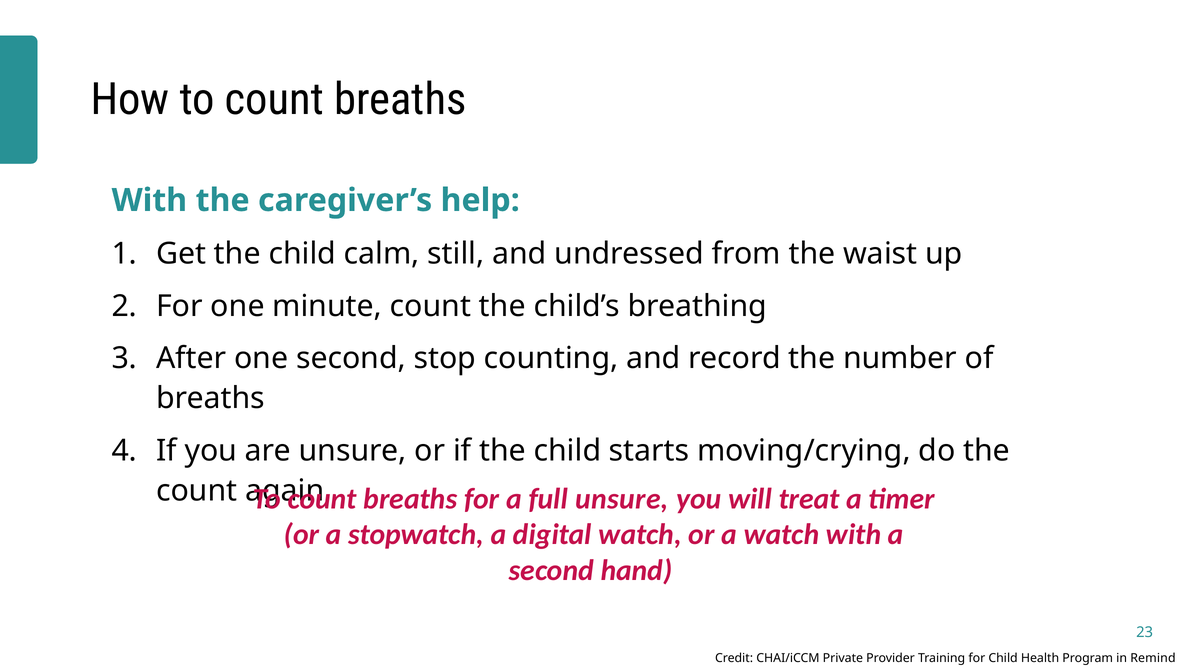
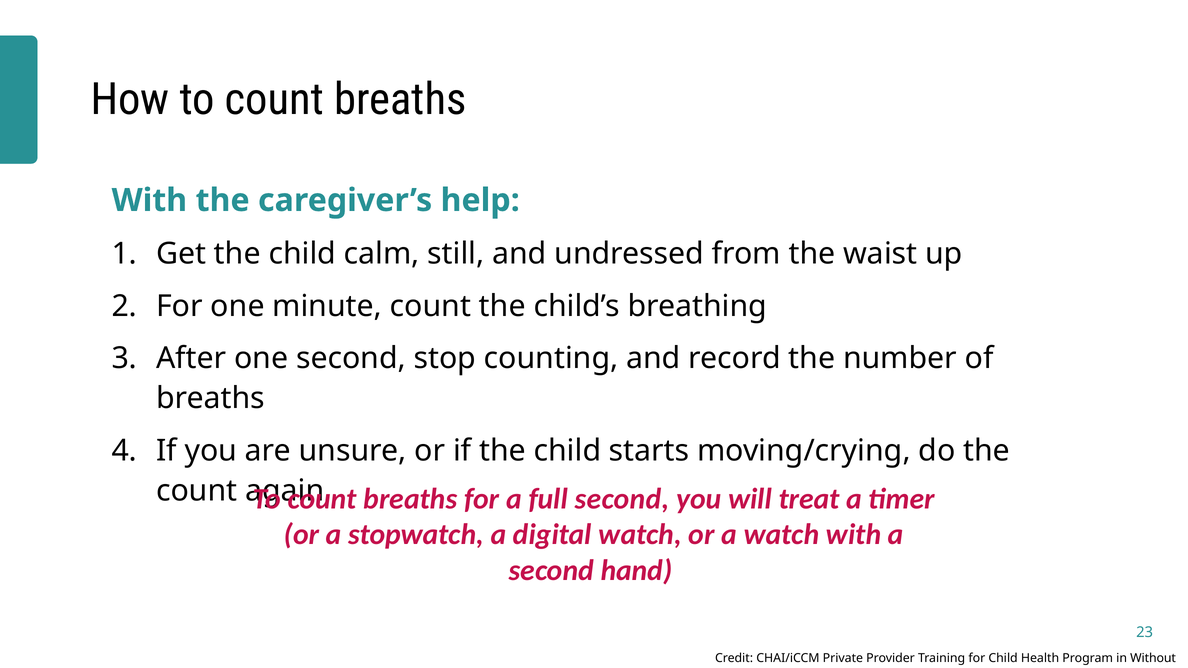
full unsure: unsure -> second (622, 499)
Remind: Remind -> Without (1153, 659)
